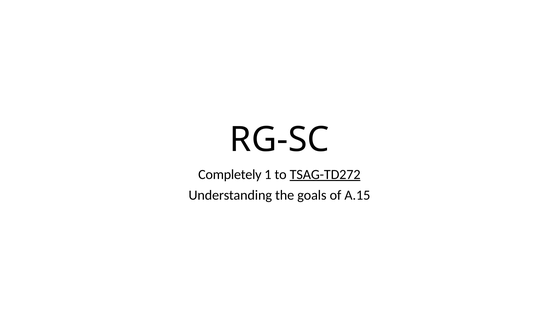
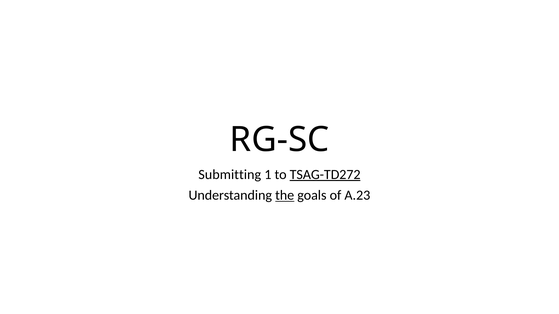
Completely: Completely -> Submitting (230, 175)
the underline: none -> present (285, 196)
A.15: A.15 -> A.23 (357, 196)
